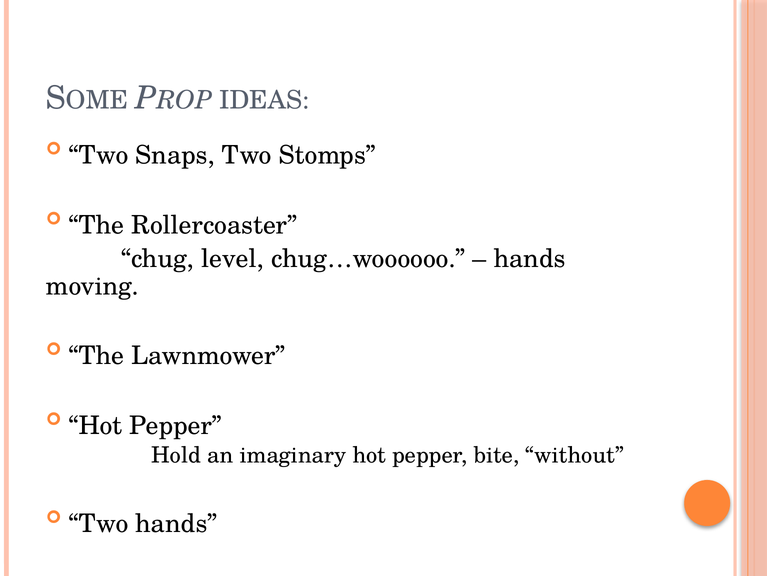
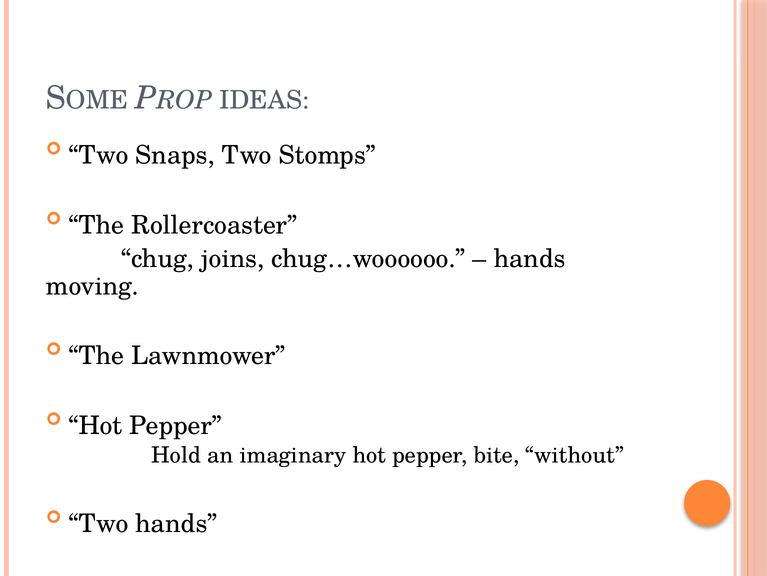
level: level -> joins (233, 258)
